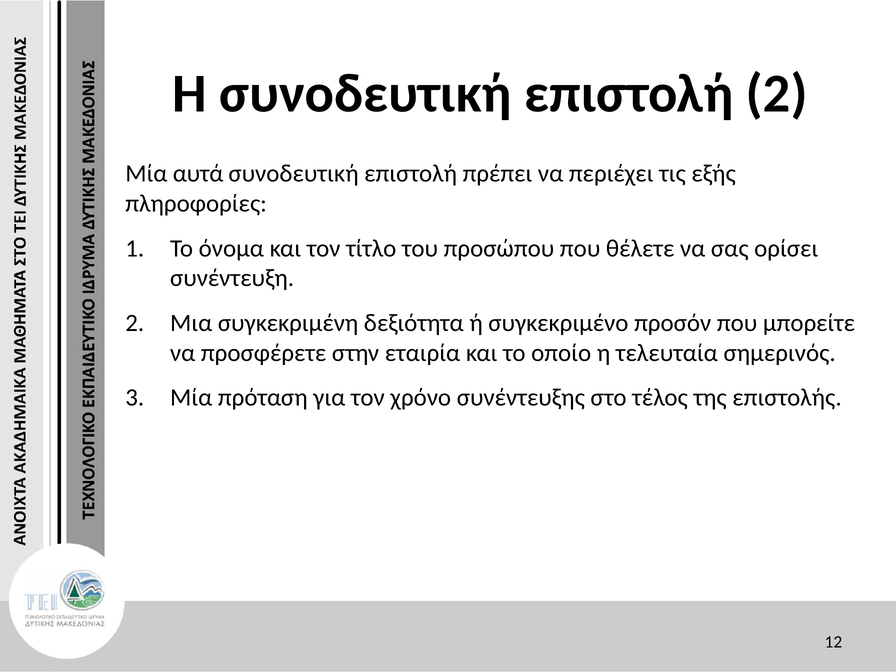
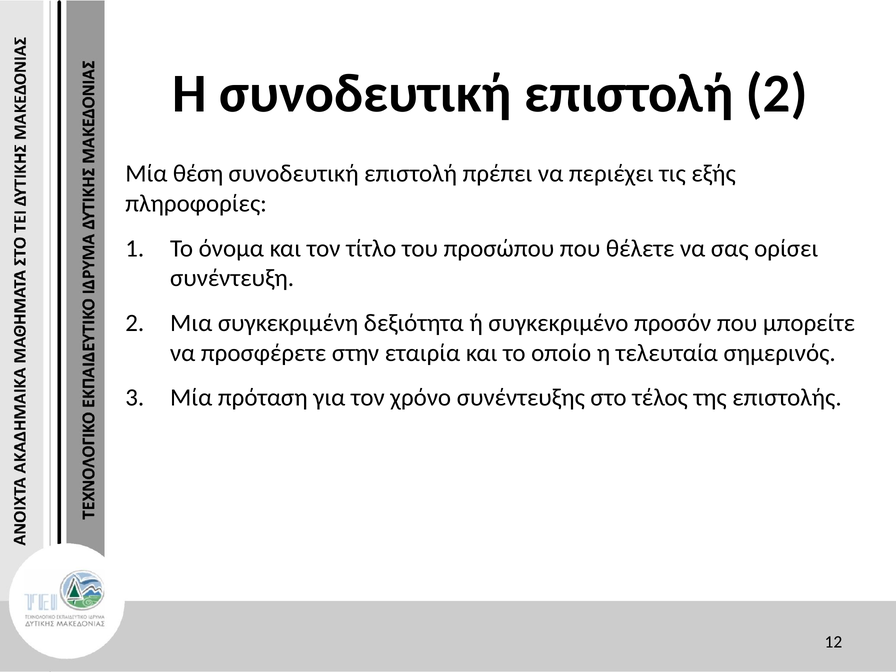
αυτά: αυτά -> θέση (198, 174)
